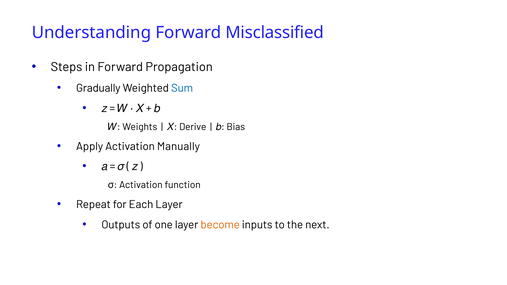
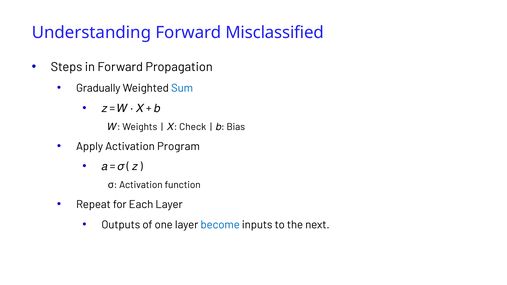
Derive: Derive -> Check (193, 127)
Manually: Manually -> Program (178, 146)
become colour: orange -> blue (220, 225)
